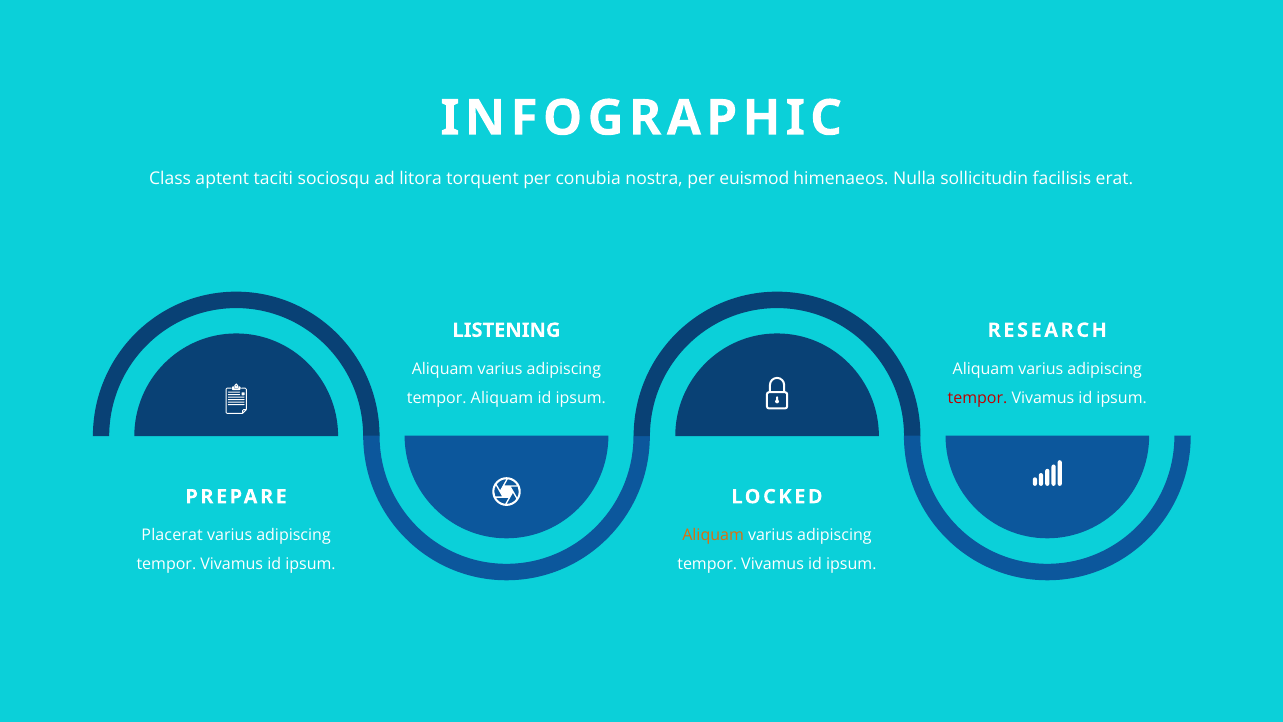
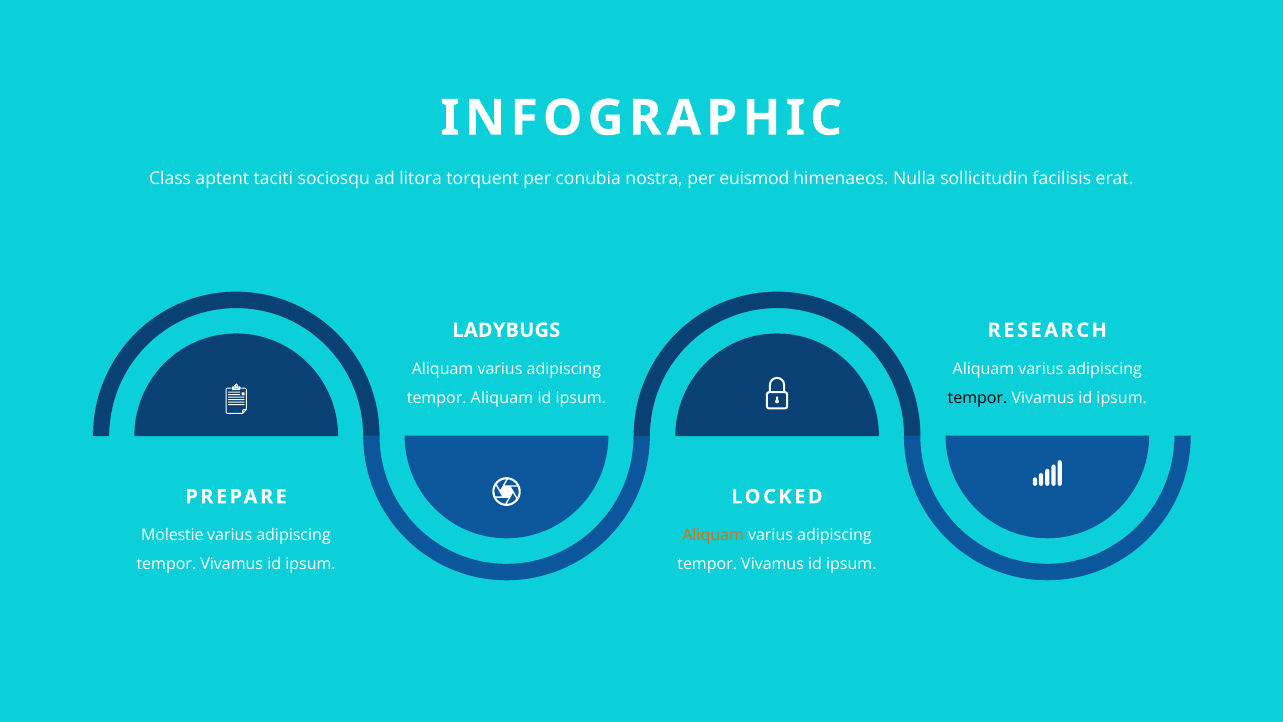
LISTENING: LISTENING -> LADYBUGS (506, 330)
tempor colour: red -> black (978, 398)
Placerat: Placerat -> Molestie (172, 535)
